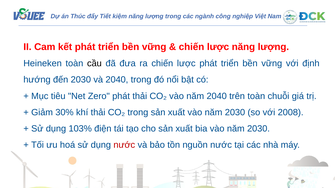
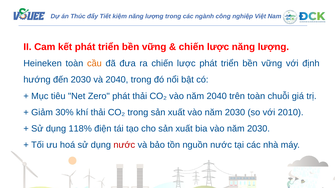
cầu colour: black -> orange (94, 64)
2008: 2008 -> 2010 (291, 113)
103%: 103% -> 118% (80, 129)
